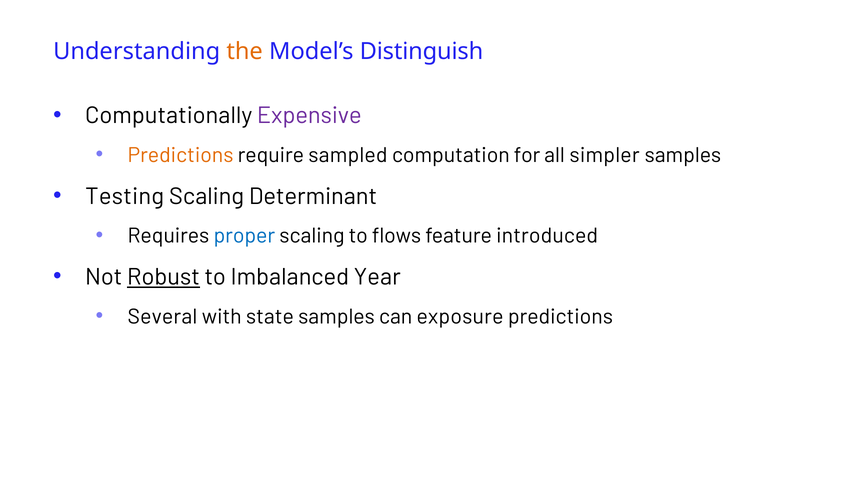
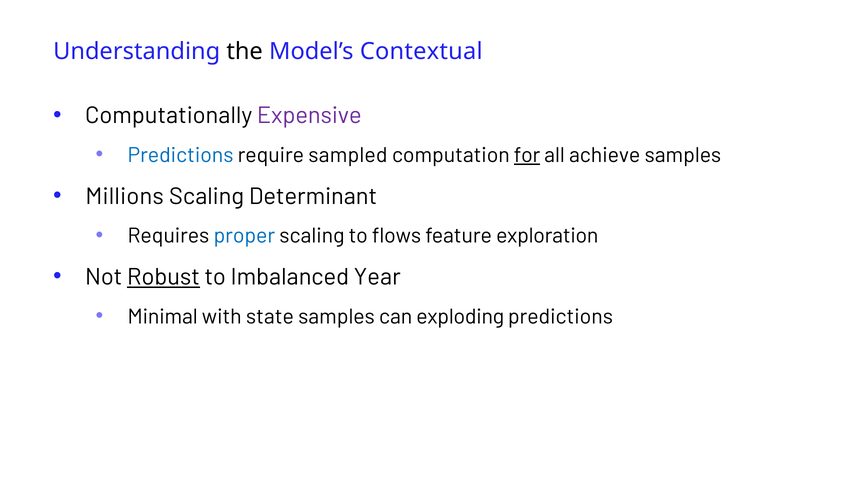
the colour: orange -> black (245, 51)
Distinguish: Distinguish -> Contextual (421, 51)
Predictions colour: orange -> blue (181, 155)
for underline: none -> present (527, 155)
simpler: simpler -> achieve (605, 155)
Testing: Testing -> Millions (125, 196)
introduced: introduced -> exploration (547, 236)
Several: Several -> Minimal (163, 317)
exposure: exposure -> exploding (460, 317)
